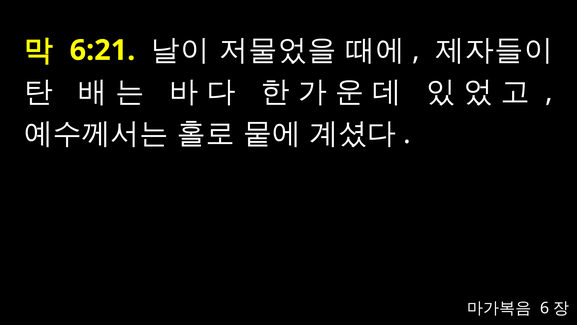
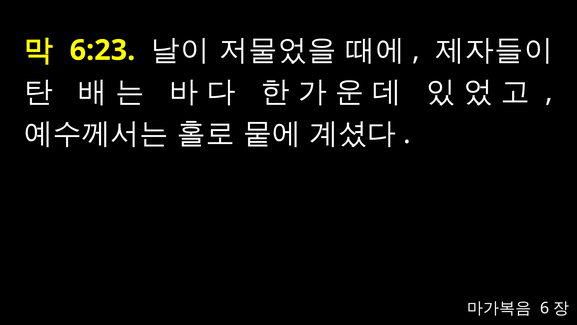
6:21: 6:21 -> 6:23 (102, 50)
